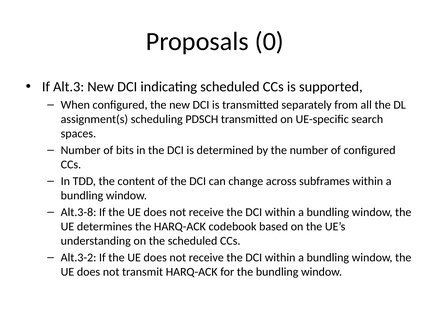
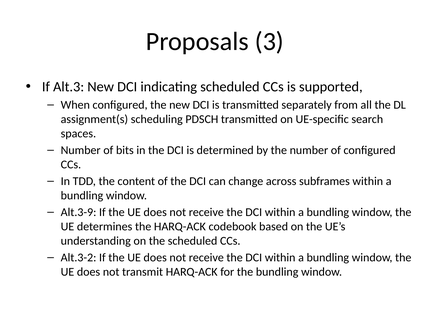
0: 0 -> 3 (269, 42)
Alt.3-8: Alt.3-8 -> Alt.3-9 (79, 213)
